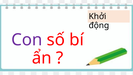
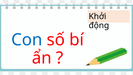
Con colour: purple -> blue (27, 40)
